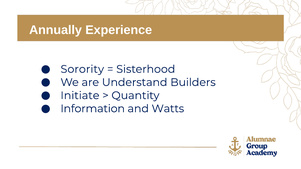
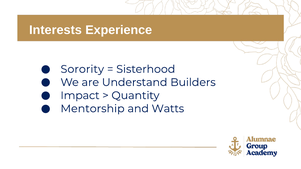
Annually: Annually -> Interests (55, 30)
Initiate: Initiate -> Impact (80, 96)
Information: Information -> Mentorship (93, 109)
